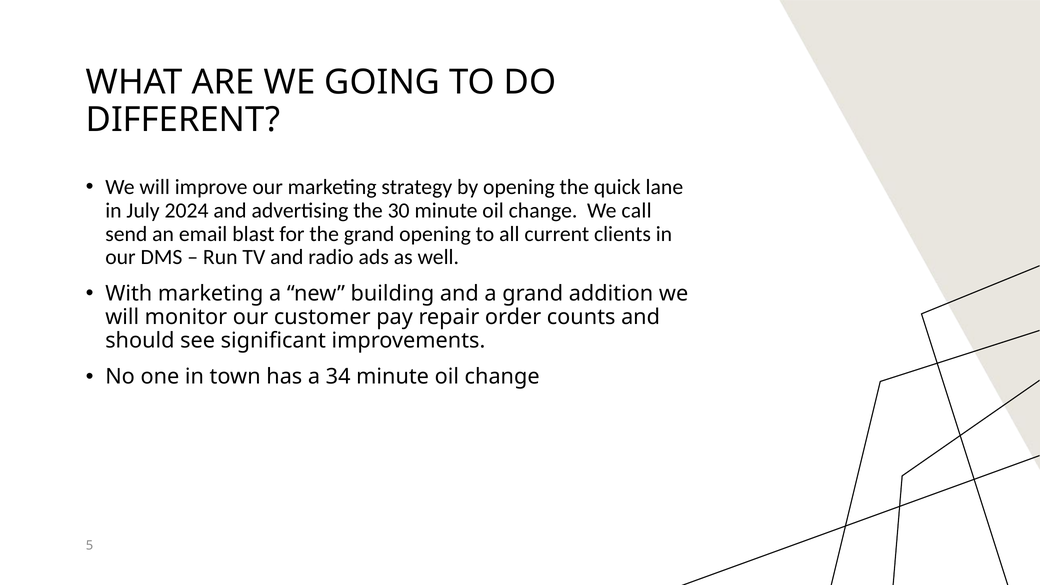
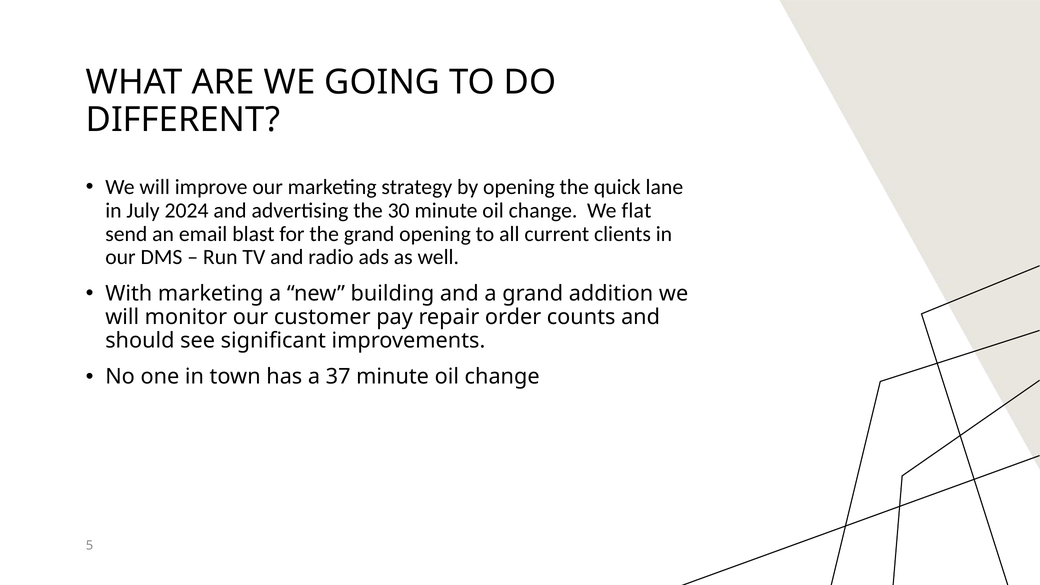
call: call -> flat (637, 210)
34: 34 -> 37 (338, 377)
